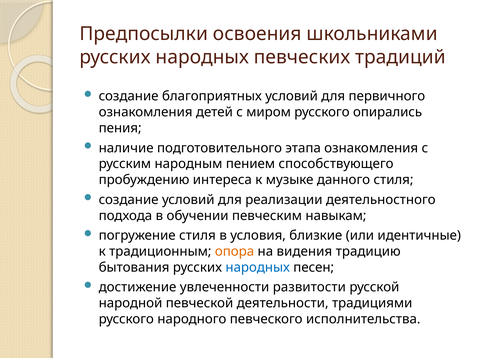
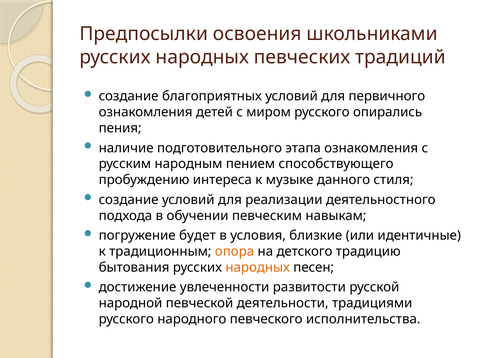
погружение стиля: стиля -> будет (197, 235)
видения: видения -> детского (304, 251)
народных colour: blue -> orange (258, 267)
